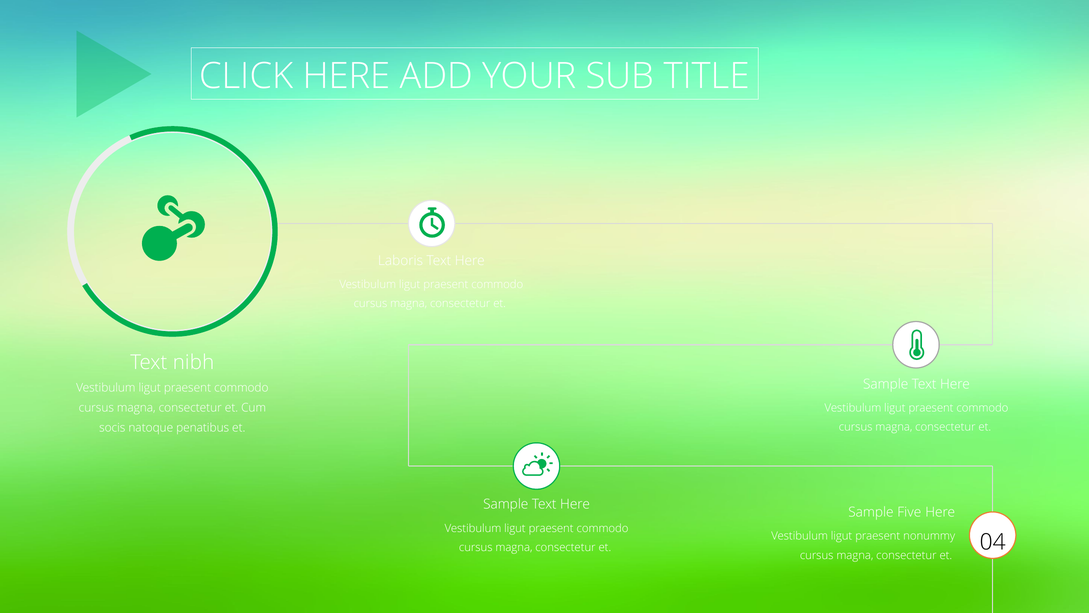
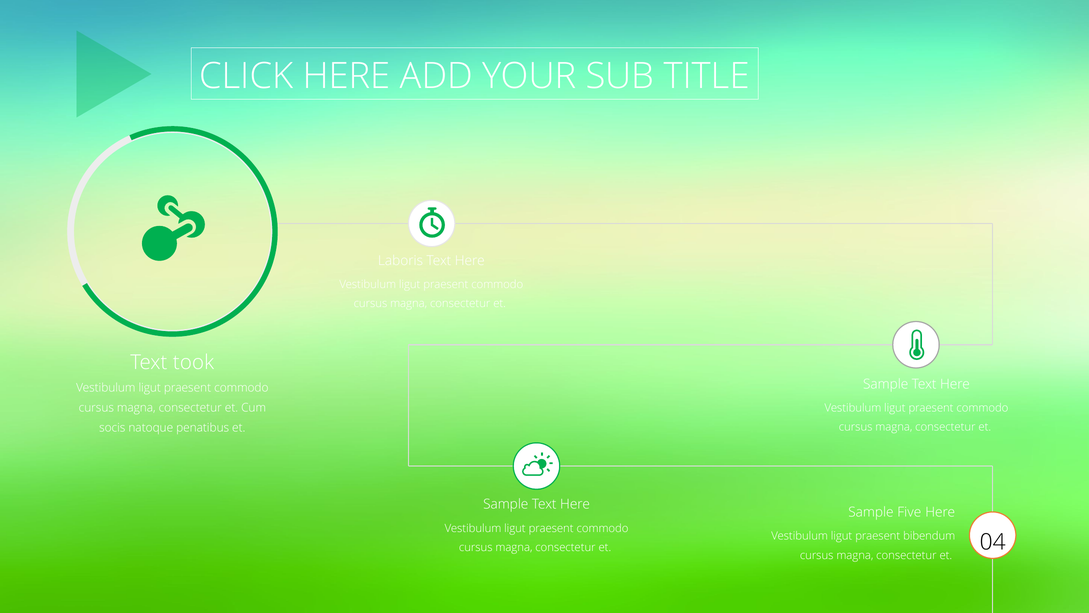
nibh: nibh -> took (193, 362)
nonummy: nonummy -> bibendum (929, 536)
